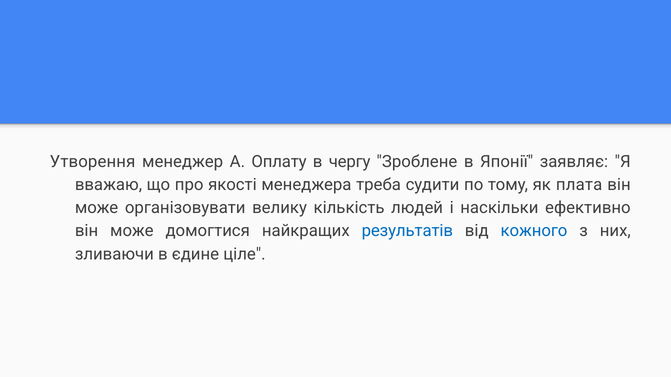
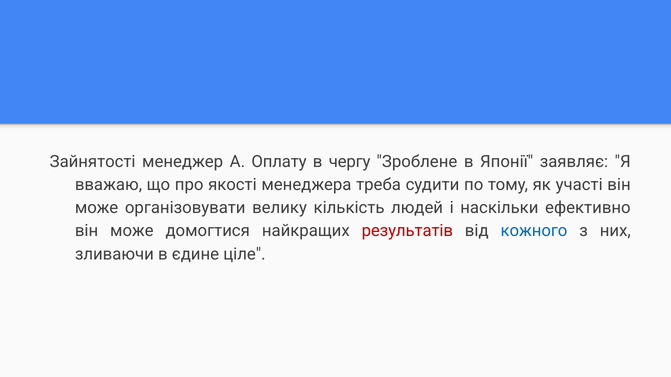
Утворення: Утворення -> Зайнятості (93, 162)
плата: плата -> участі (579, 185)
результатів colour: blue -> red (407, 231)
